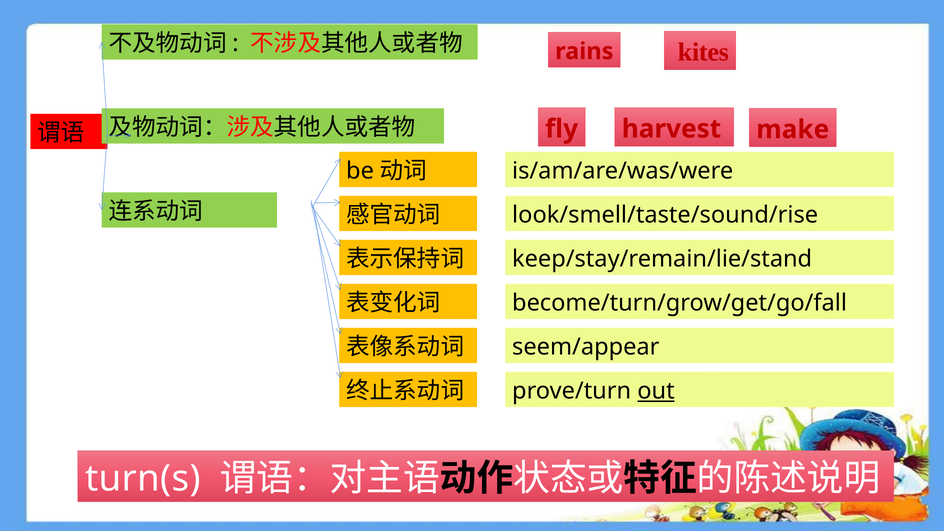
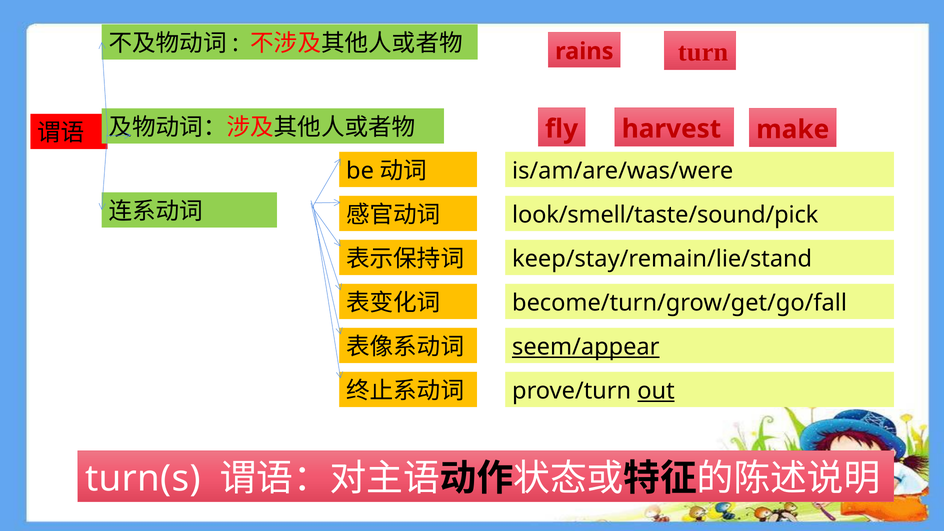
kites: kites -> turn (703, 52)
look/smell/taste/sound/rise: look/smell/taste/sound/rise -> look/smell/taste/sound/pick (665, 215)
seem/appear underline: none -> present (586, 347)
